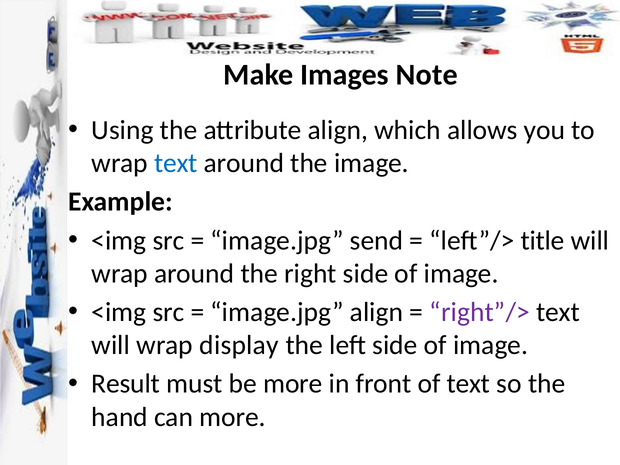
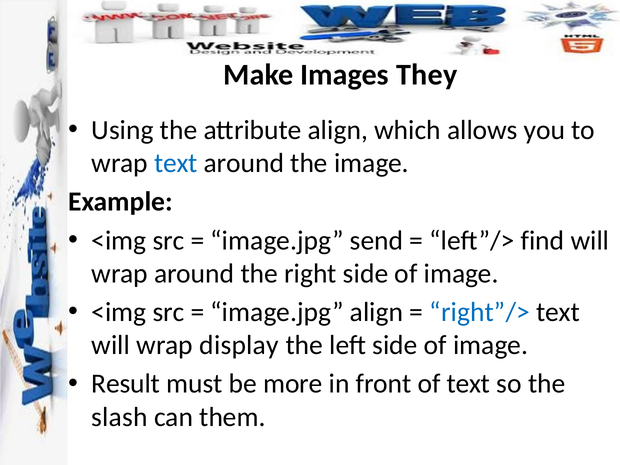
Note: Note -> They (427, 75)
title: title -> find (543, 240)
right”/> colour: purple -> blue (480, 312)
hand: hand -> slash (120, 417)
can more: more -> them (232, 417)
